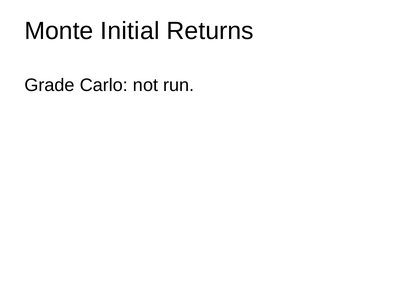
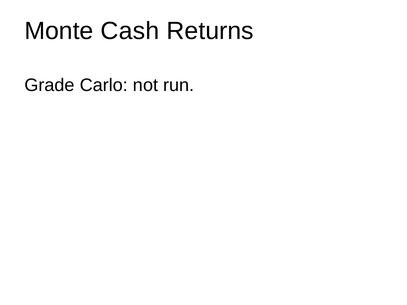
Initial: Initial -> Cash (130, 31)
